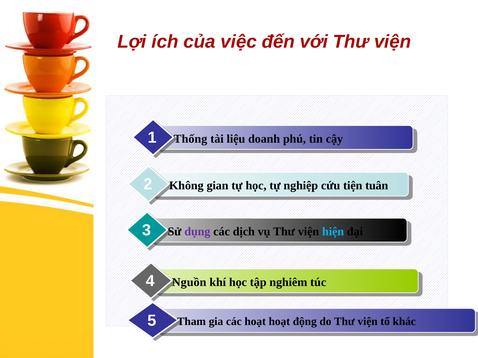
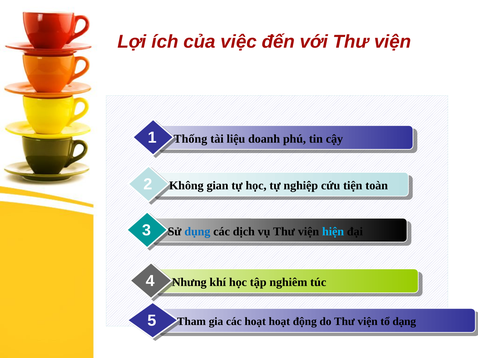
tuân: tuân -> toàn (377, 186)
dụng colour: purple -> blue (197, 232)
Nguồn: Nguồn -> Nhưng (189, 283)
khác: khác -> dạng (404, 322)
